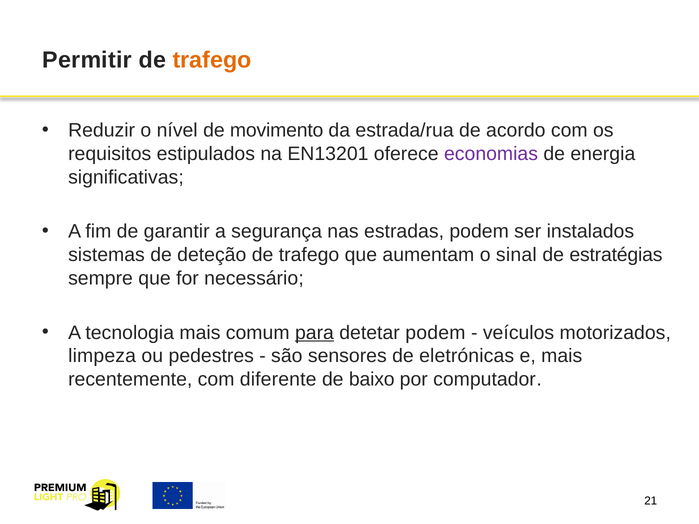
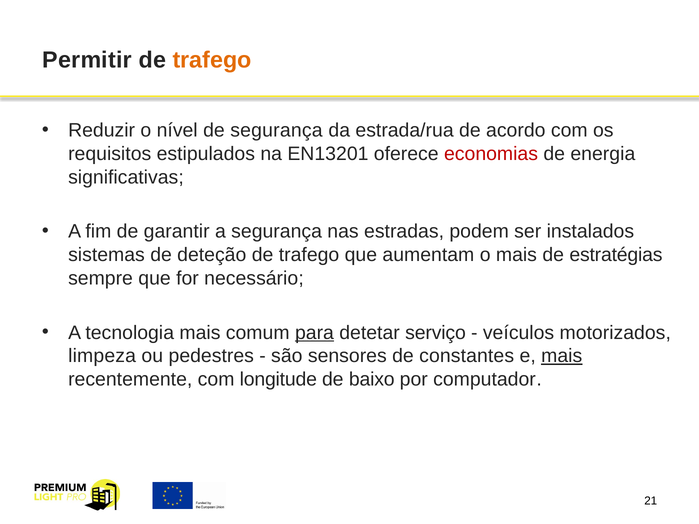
de movimento: movimento -> segurança (276, 131)
economias colour: purple -> red (491, 154)
o sinal: sinal -> mais (516, 255)
detetar podem: podem -> serviço (436, 333)
eletrónicas: eletrónicas -> constantes (467, 356)
mais underline: none -> present (562, 356)
diferente: diferente -> longitude (278, 379)
